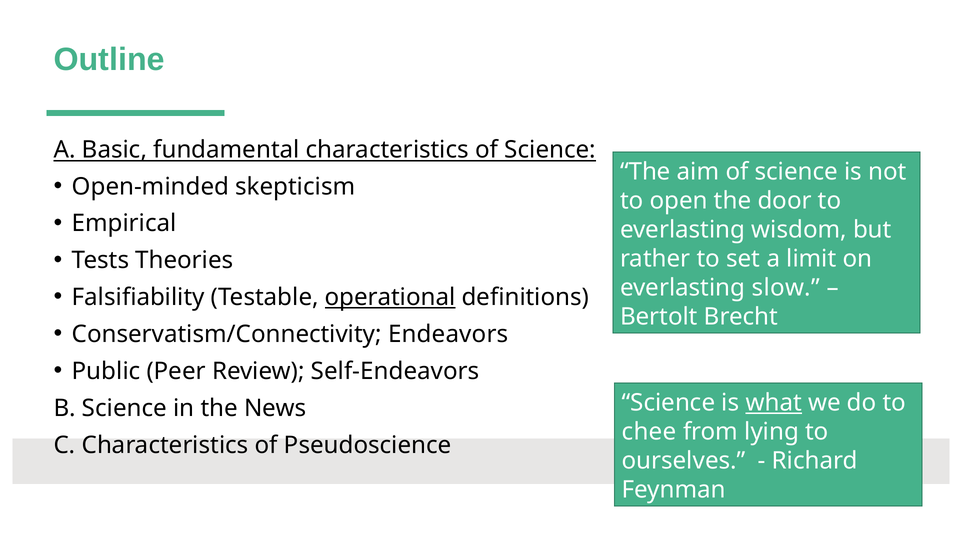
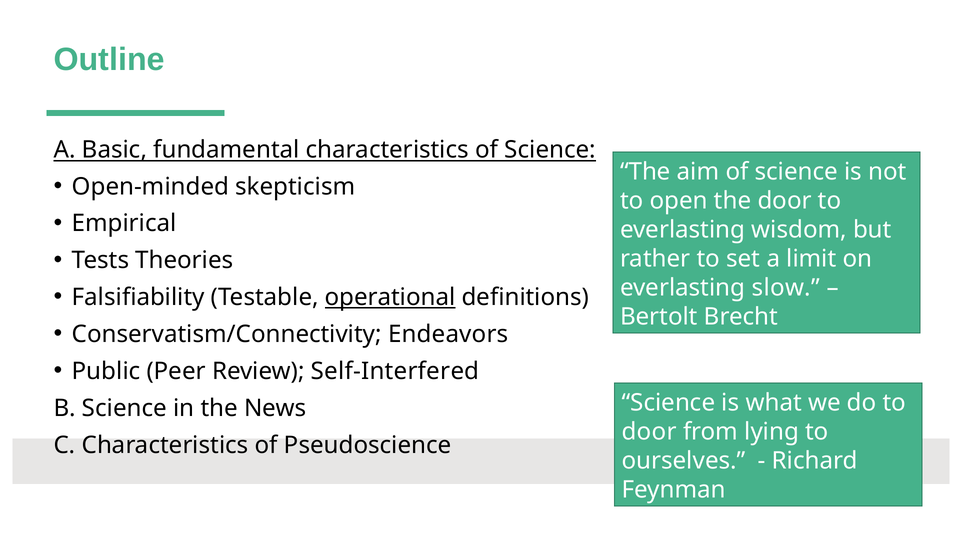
Self-Endeavors: Self-Endeavors -> Self-Interfered (395, 371)
what underline: present -> none (774, 403)
chee: chee -> door (649, 432)
